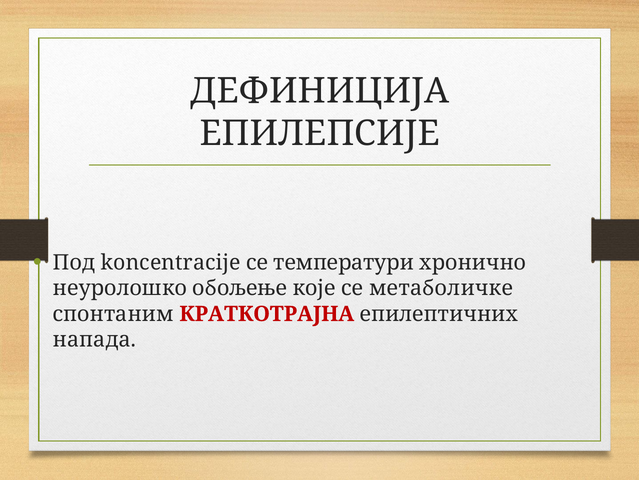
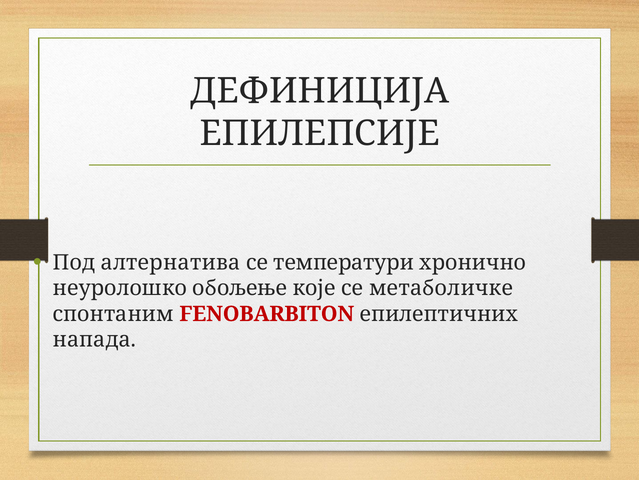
koncentracije: koncentracije -> алтернатива (171, 262)
КРАТКОТРАЈНА: КРАТКОТРАЈНА -> FENOBARBITON (267, 314)
